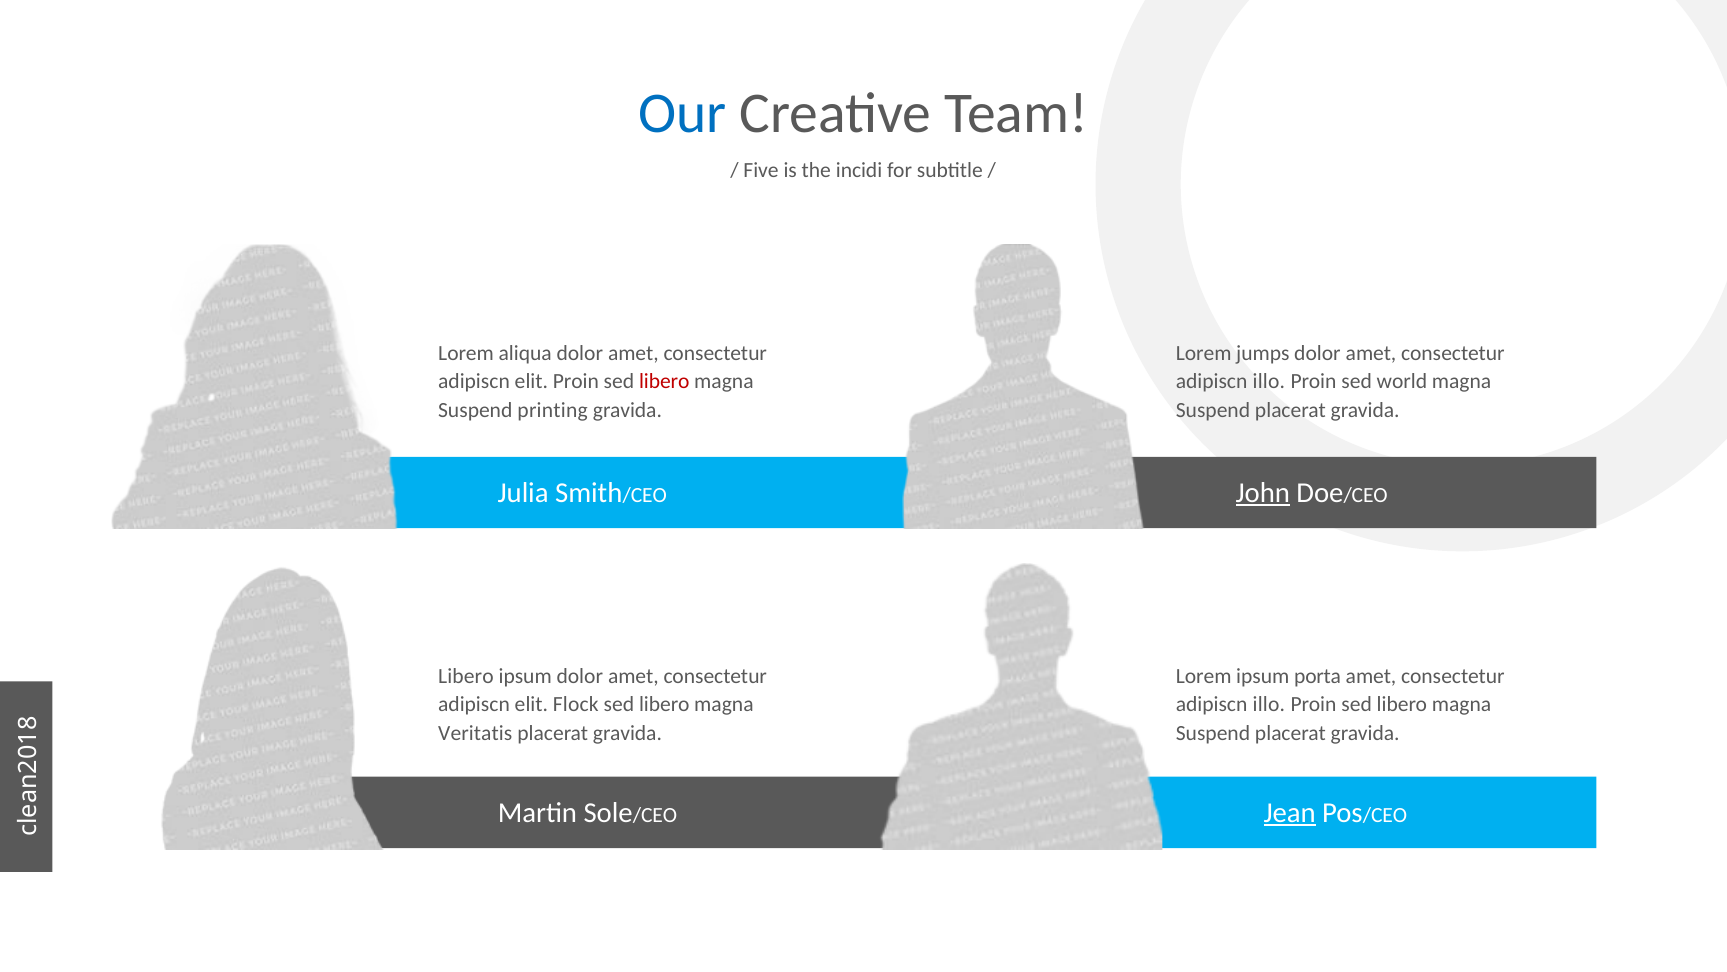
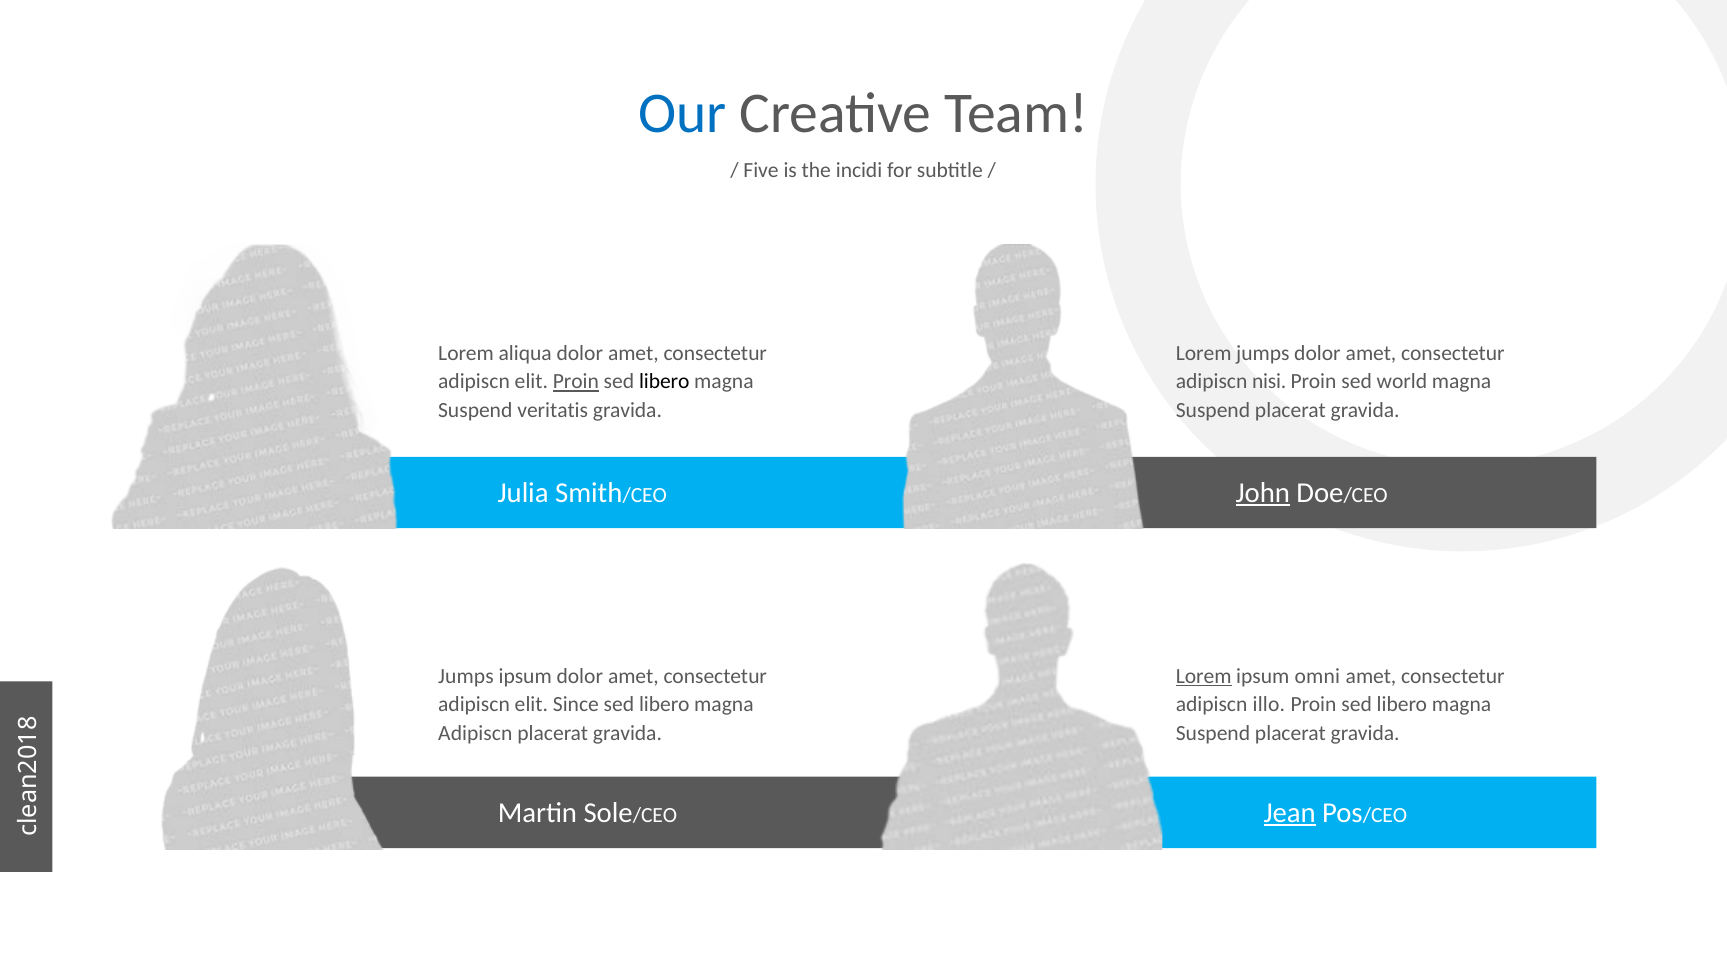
Proin underline: none -> present (576, 381)
libero colour: red -> black (664, 381)
illo: illo -> nisi (1269, 381)
printing: printing -> veritatis (553, 410)
Libero: Libero -> Jumps (466, 676)
Lorem underline: none -> present (1204, 676)
porta: porta -> omni (1317, 676)
Flock: Flock -> Since (576, 704)
Veritatis: Veritatis -> Adipiscn (475, 733)
